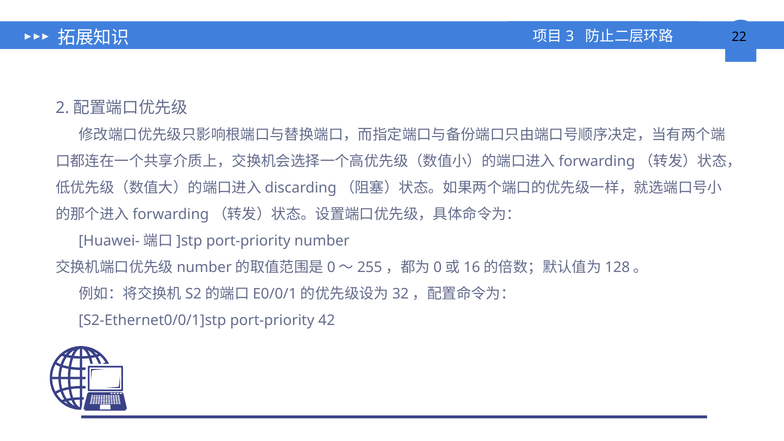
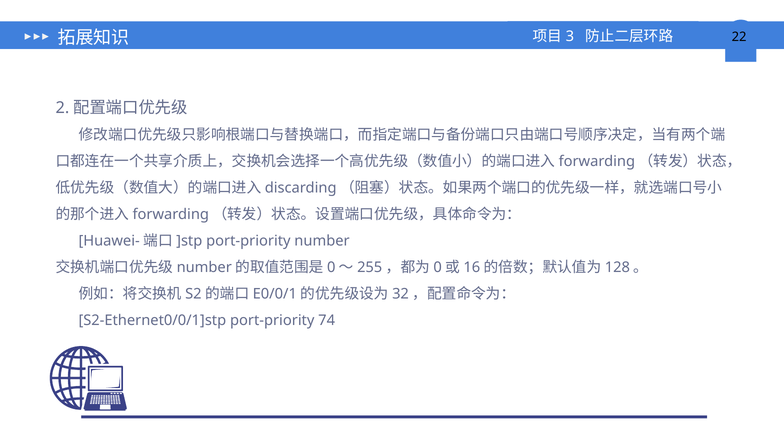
42: 42 -> 74 (327, 320)
